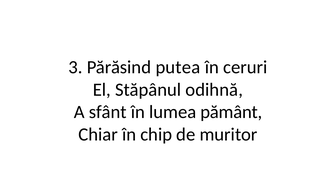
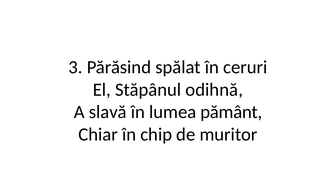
putea: putea -> spălat (178, 67)
sfânt: sfânt -> slavă (108, 112)
